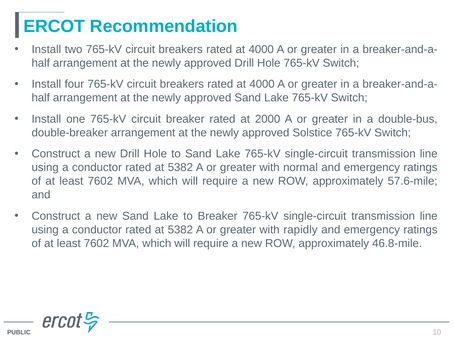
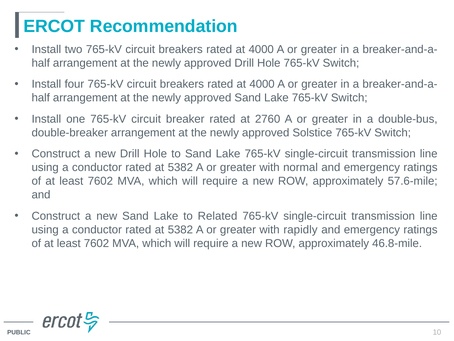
2000: 2000 -> 2760 (268, 119)
to Breaker: Breaker -> Related (218, 216)
